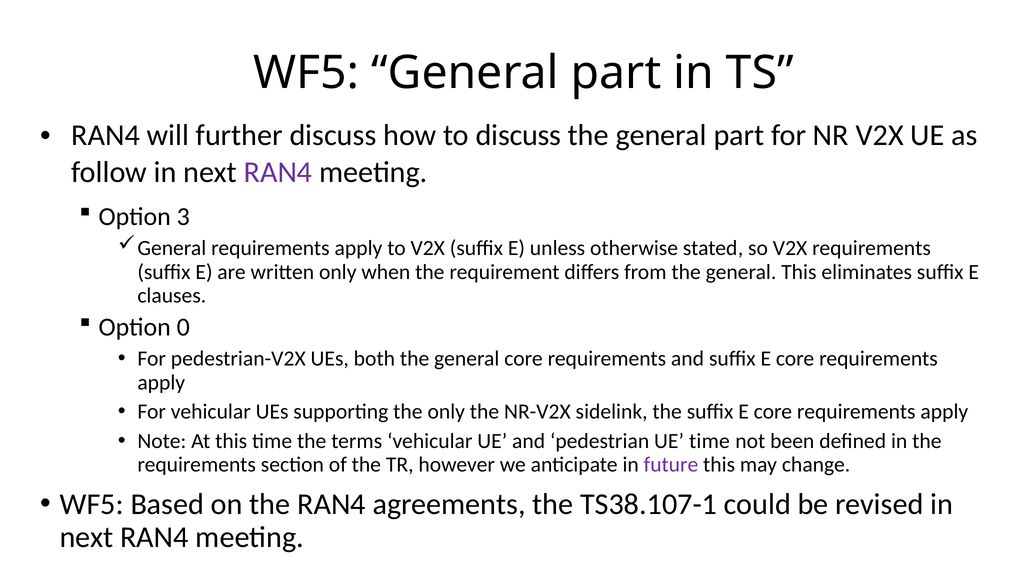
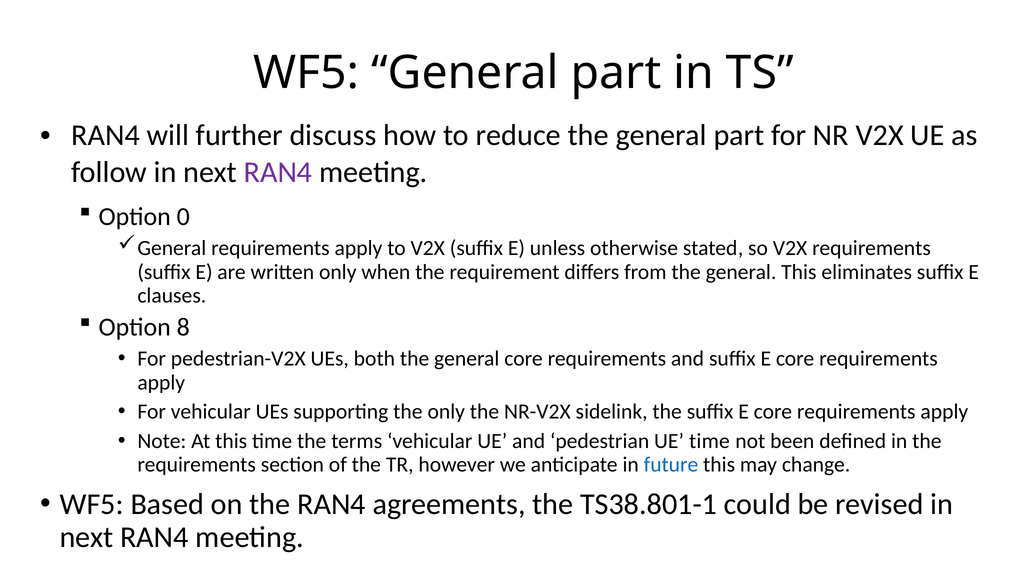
to discuss: discuss -> reduce (518, 135)
3: 3 -> 0 (183, 216)
0: 0 -> 8 (183, 327)
future colour: purple -> blue (671, 465)
TS38.107-1: TS38.107-1 -> TS38.801-1 (649, 504)
